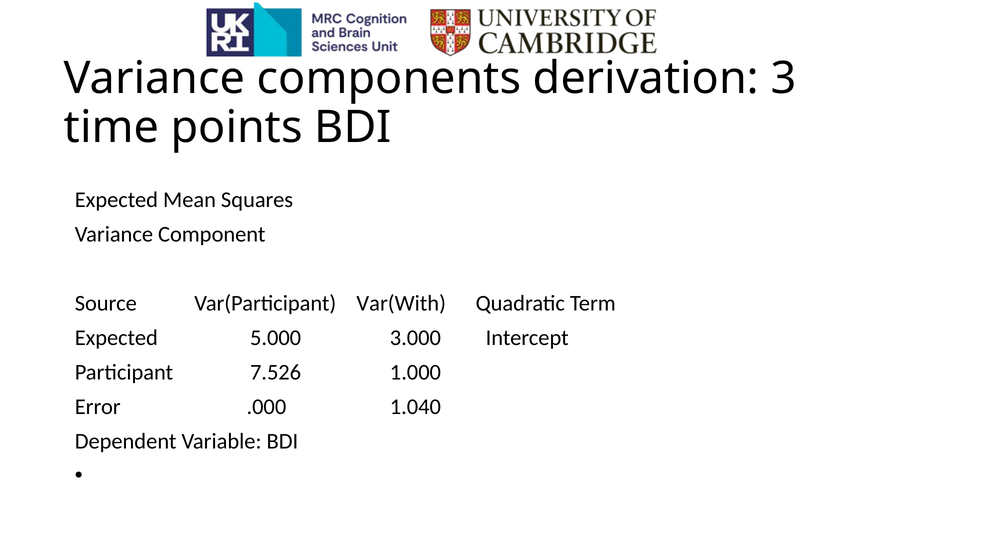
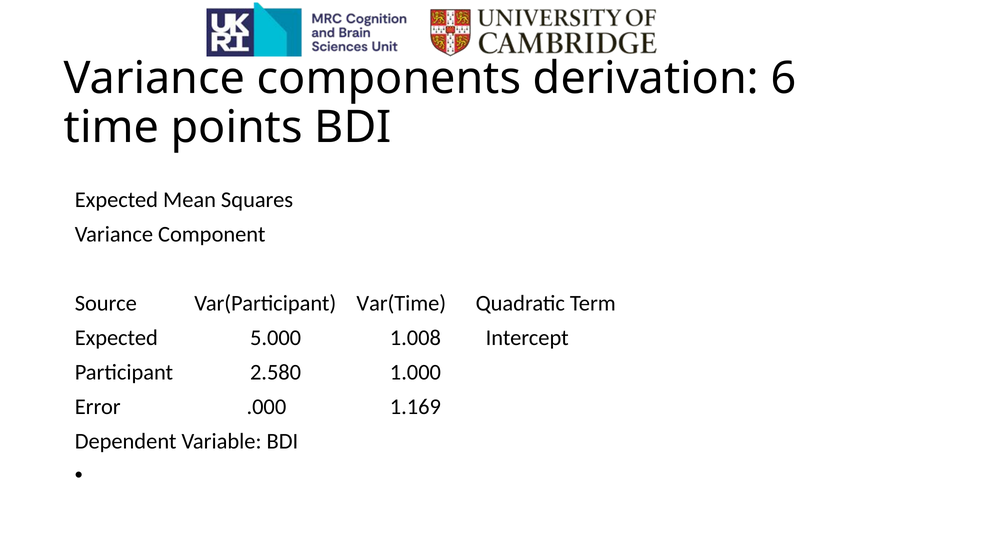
3: 3 -> 6 (783, 79)
Var(With: Var(With -> Var(Time (401, 303)
3.000: 3.000 -> 1.008 (415, 338)
7.526: 7.526 -> 2.580 (276, 372)
1.040: 1.040 -> 1.169 (415, 407)
